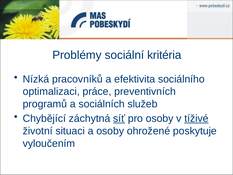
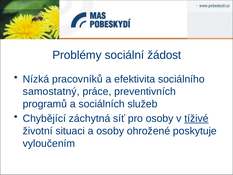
kritéria: kritéria -> žádost (164, 55)
optimalizaci: optimalizaci -> samostatný (51, 91)
síť underline: present -> none (119, 118)
